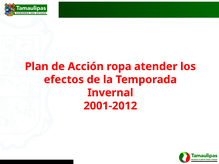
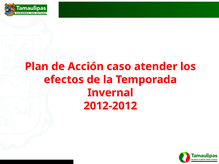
ropa: ropa -> caso (119, 67)
2001-2012: 2001-2012 -> 2012-2012 (110, 106)
